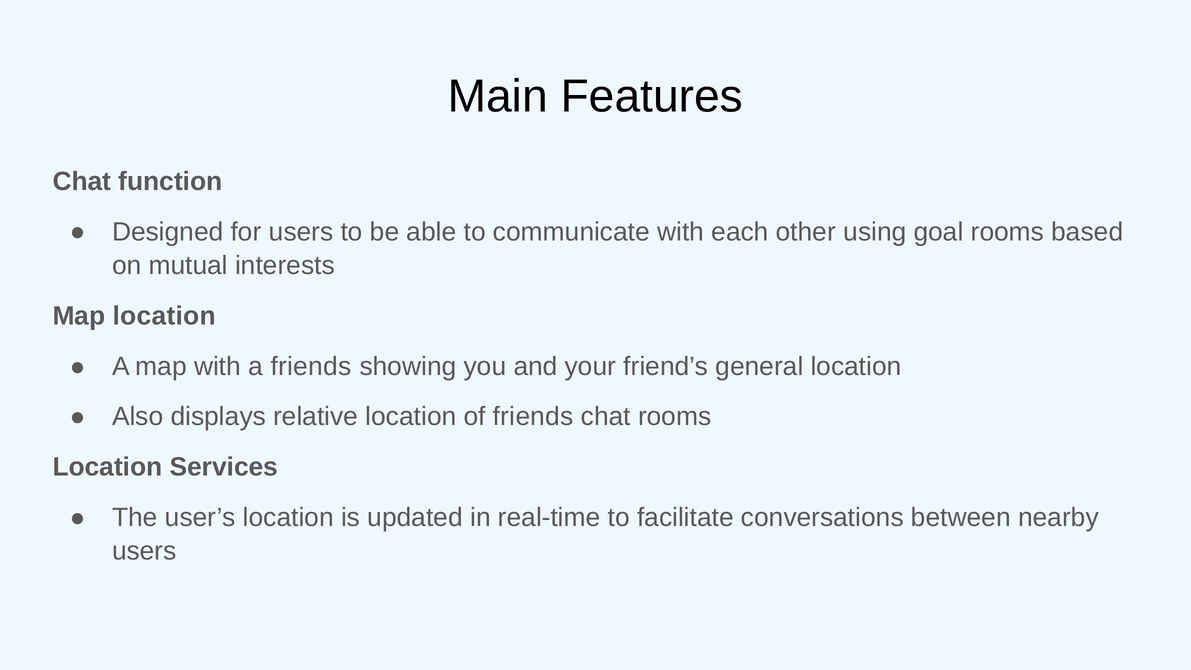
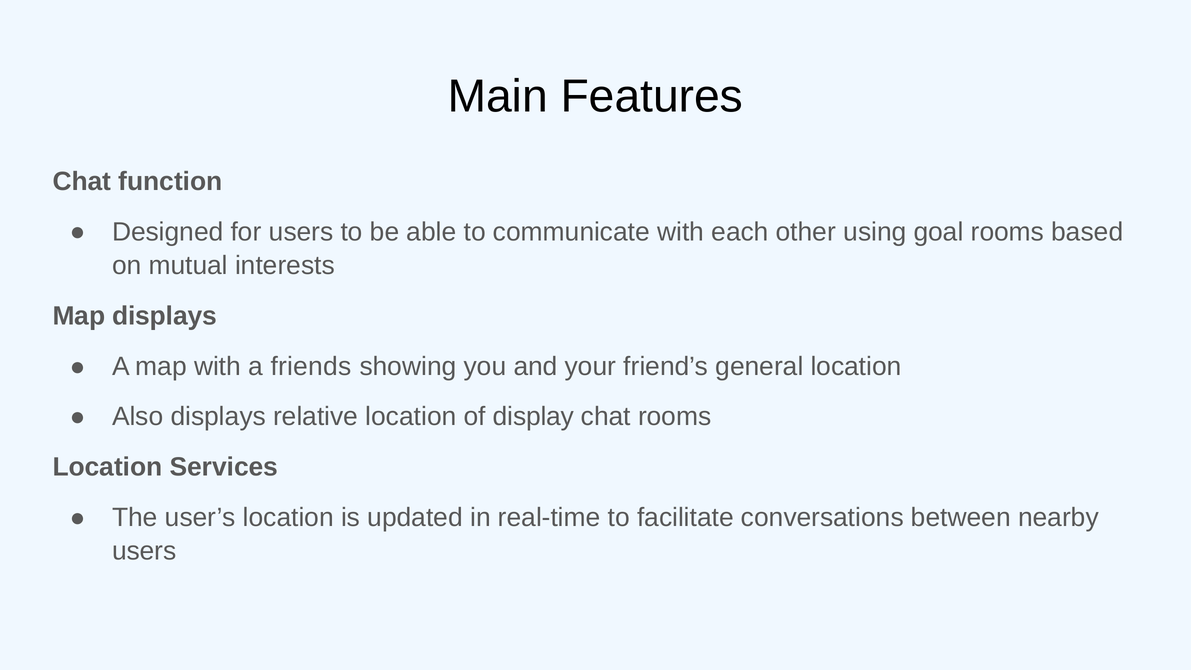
Map location: location -> displays (165, 316)
of friends: friends -> display (533, 417)
